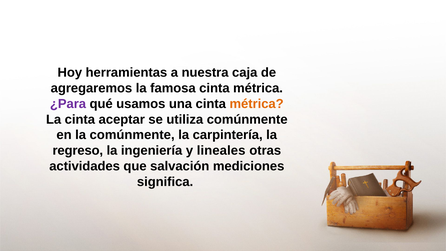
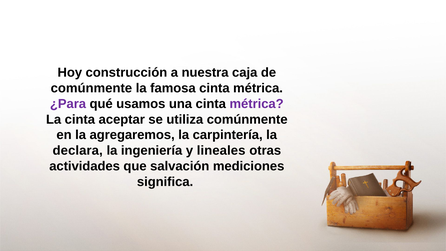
herramientas: herramientas -> construcción (126, 72)
agregaremos: agregaremos -> comúnmente (91, 88)
métrica colour: orange -> purple (257, 104)
la comúnmente: comúnmente -> agregaremos (132, 135)
regreso: regreso -> declara (78, 151)
